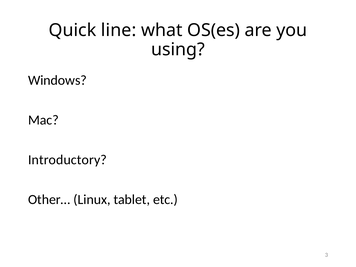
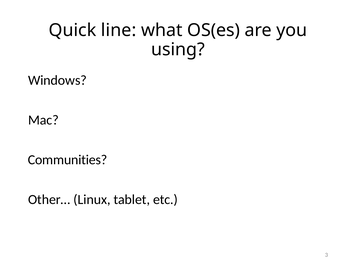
Introductory: Introductory -> Communities (68, 160)
